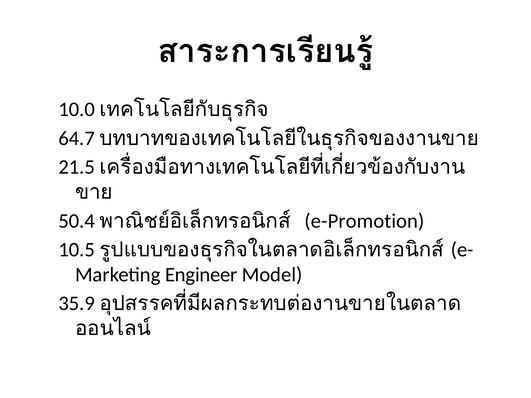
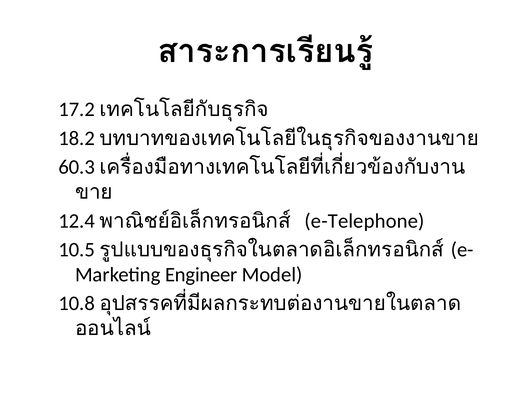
10.0: 10.0 -> 17.2 (77, 109)
64.7: 64.7 -> 18.2 (77, 138)
21.5: 21.5 -> 60.3 (77, 167)
50.4: 50.4 -> 12.4 (77, 221)
e-Promotion: e-Promotion -> e-Telephone (364, 221)
35.9: 35.9 -> 10.8 (77, 304)
